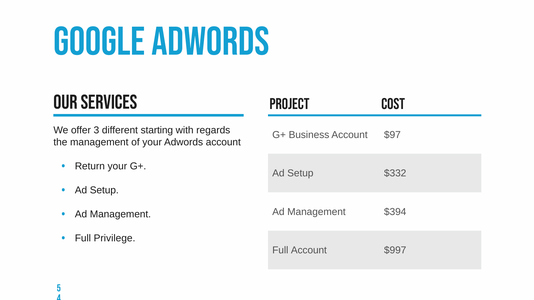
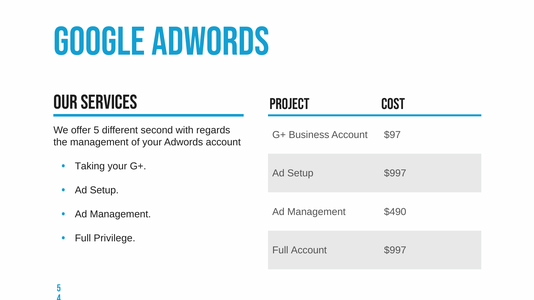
offer 3: 3 -> 5 (96, 130)
starting: starting -> second (157, 130)
Return: Return -> Taking (90, 167)
Setup $332: $332 -> $997 (395, 173)
$394: $394 -> $490 (395, 212)
